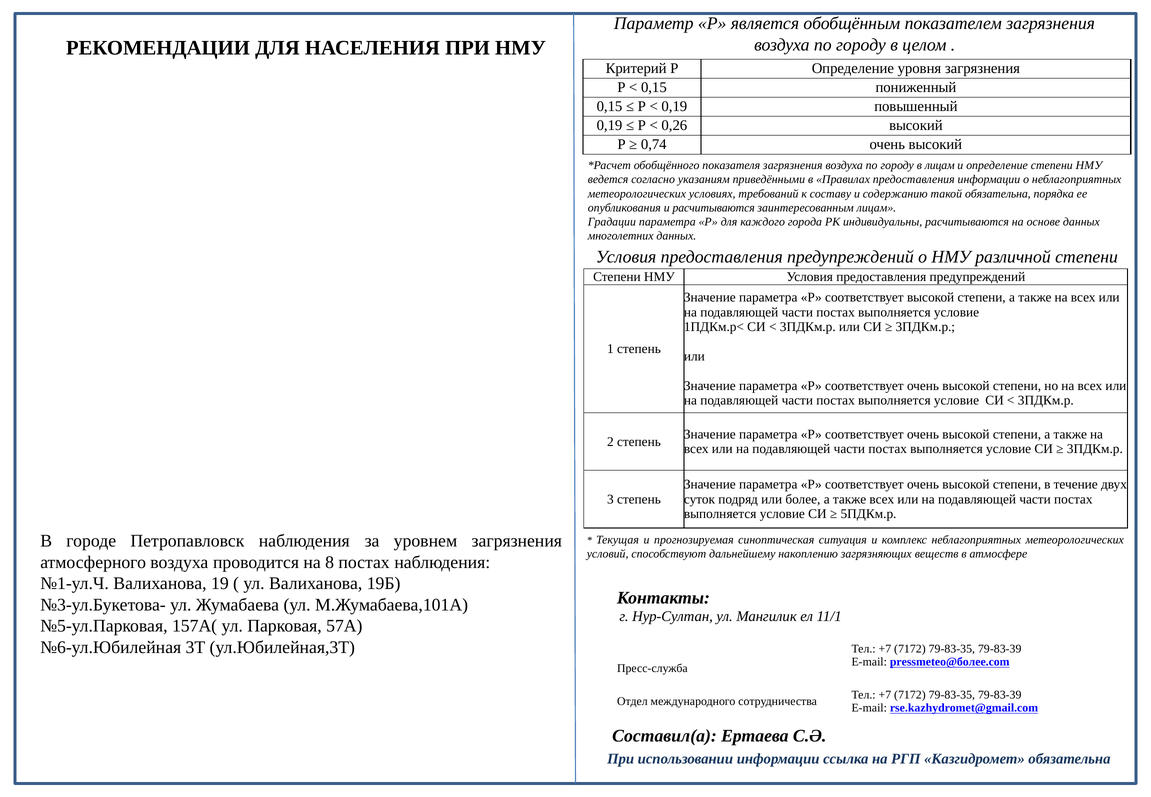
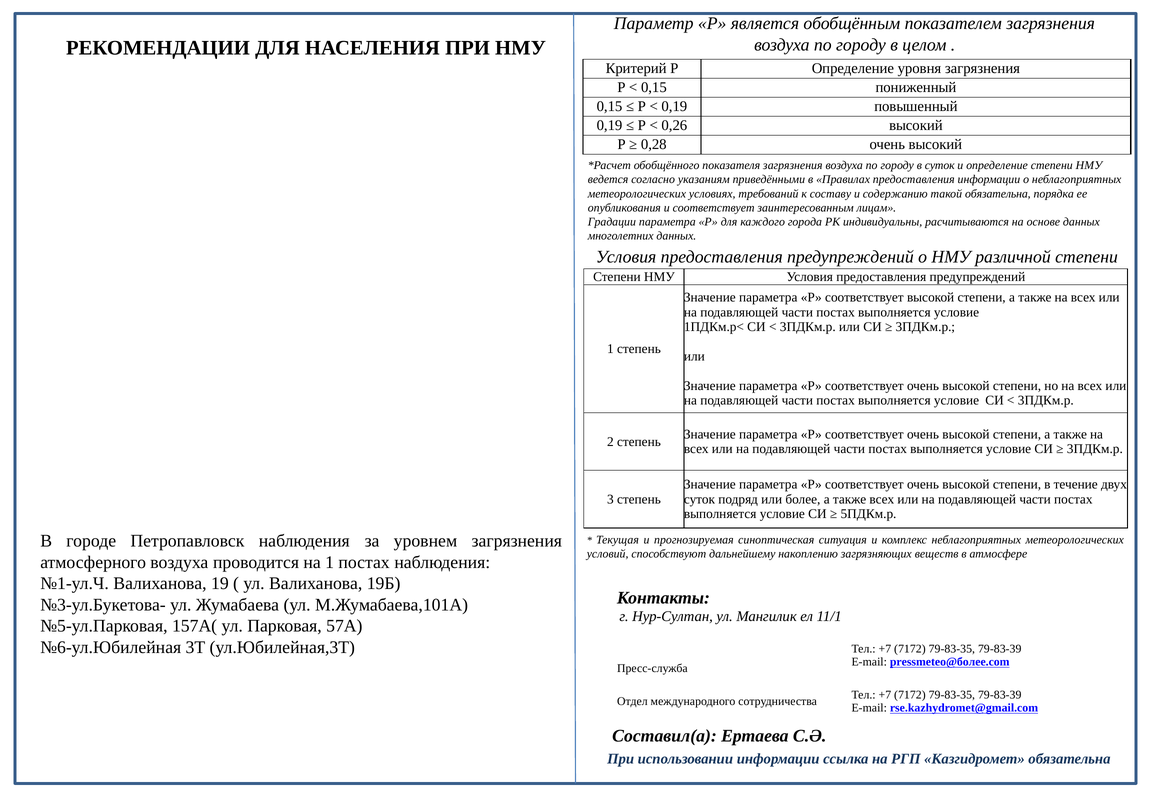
0,74: 0,74 -> 0,28 (654, 144)
в лицам: лицам -> суток (940, 165)
и расчитываются: расчитываются -> соответствует (714, 208)
на 8: 8 -> 1 (330, 562)
